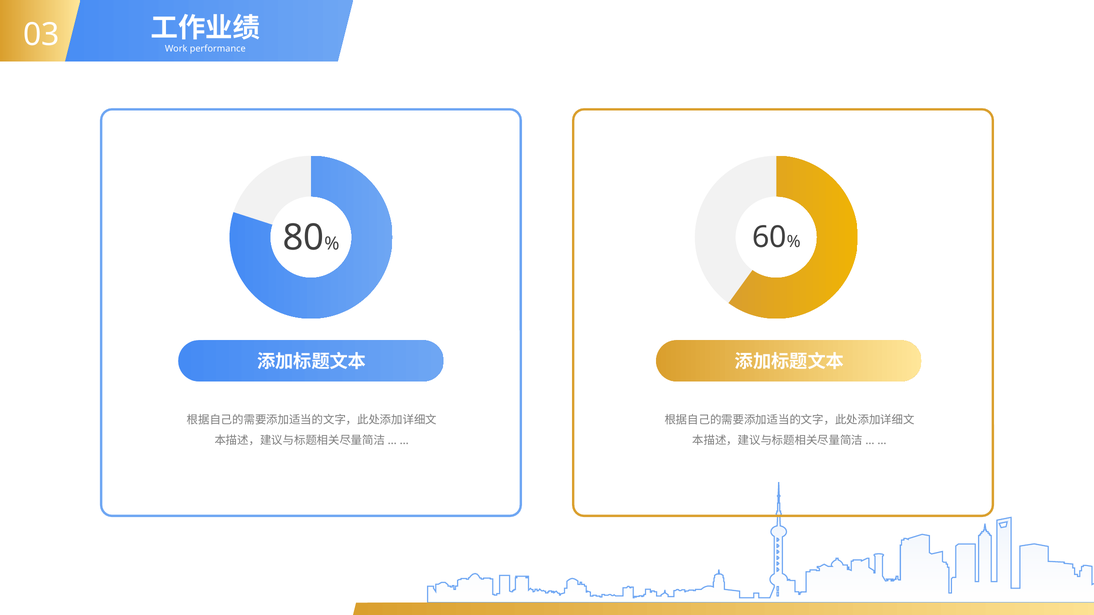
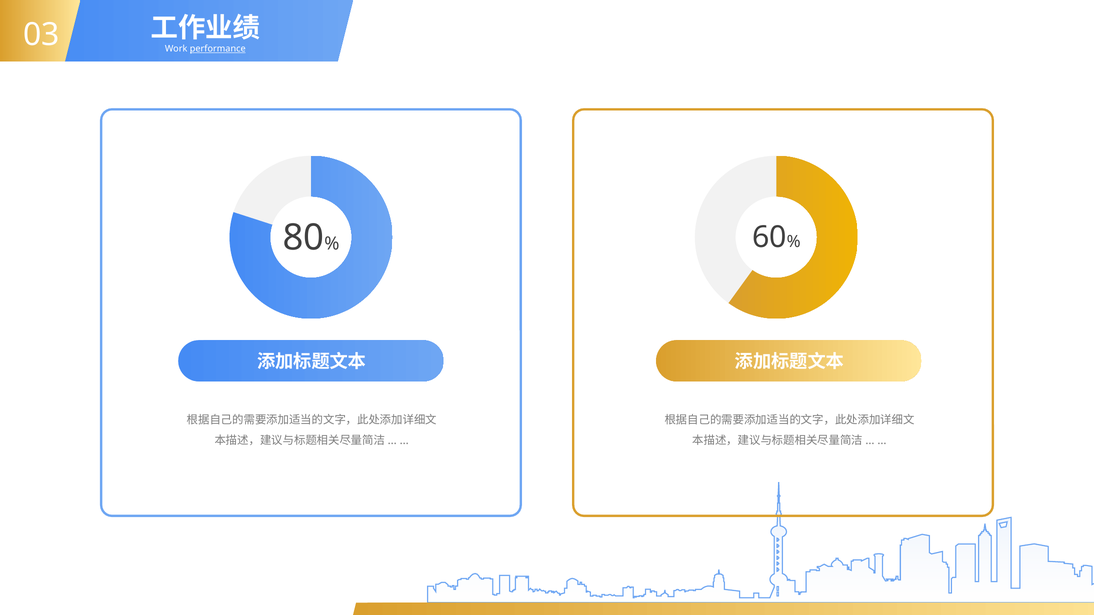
performance underline: none -> present (218, 49)
